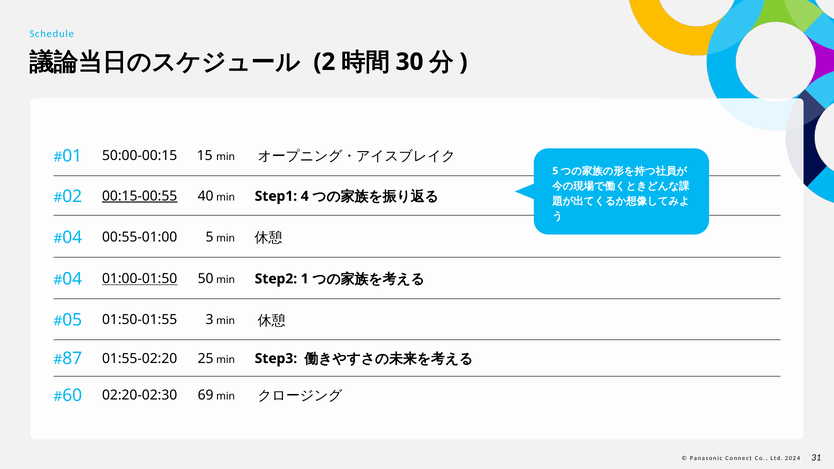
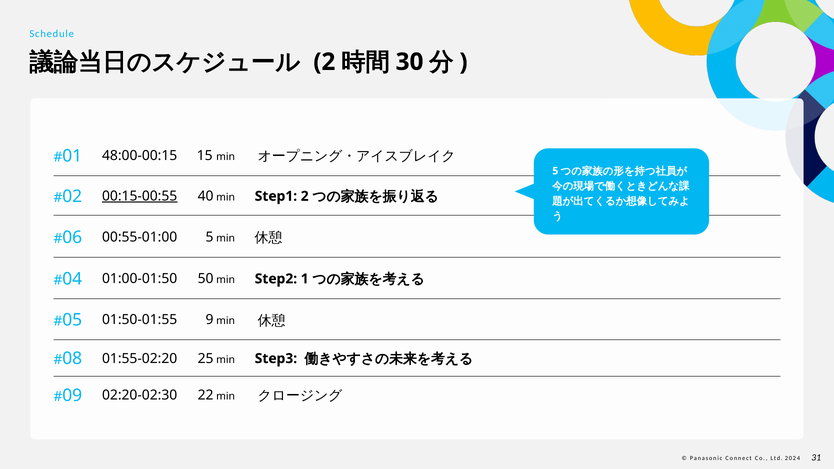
50:00-00:15: 50:00-00:15 -> 48:00-00:15 (140, 156)
Step1 4: 4 -> 2 (305, 196)
04: 04 -> 06 (72, 237)
01:00-01:50 underline: present -> none (140, 279)
3: 3 -> 9 (210, 320)
87: 87 -> 08 (72, 359)
60: 60 -> 09 (72, 395)
69: 69 -> 22 (206, 395)
